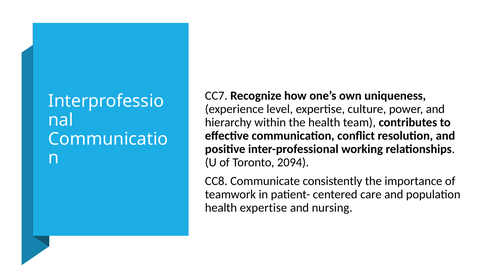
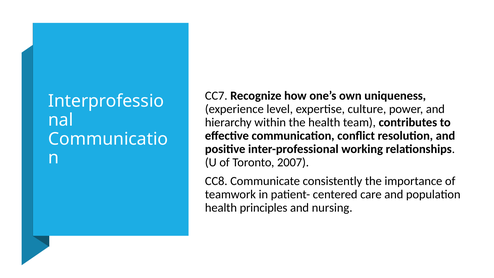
2094: 2094 -> 2007 (293, 162)
health expertise: expertise -> principles (264, 208)
